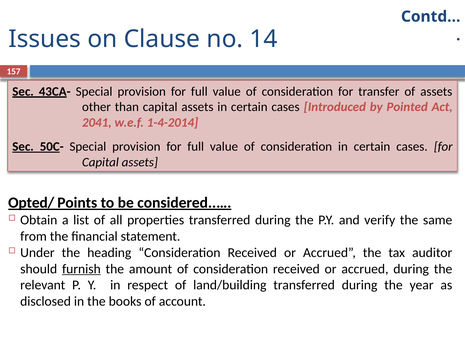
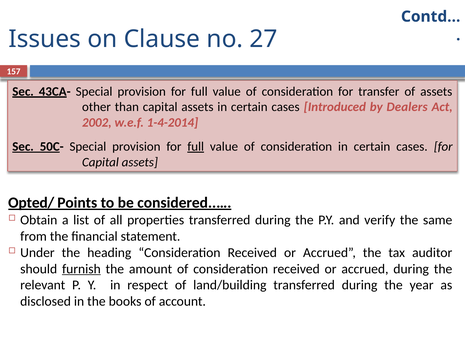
14: 14 -> 27 (264, 39)
Pointed: Pointed -> Dealers (407, 107)
2041: 2041 -> 2002 (97, 122)
full underline: none -> present (196, 146)
